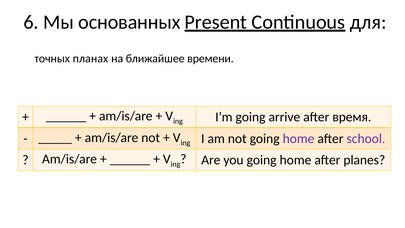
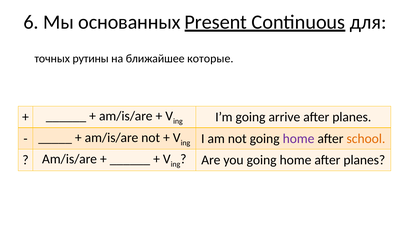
планах: планах -> рутины (91, 58)
времени: времени -> которые (210, 58)
время: время -> planes (352, 117)
school colour: purple -> orange (366, 138)
